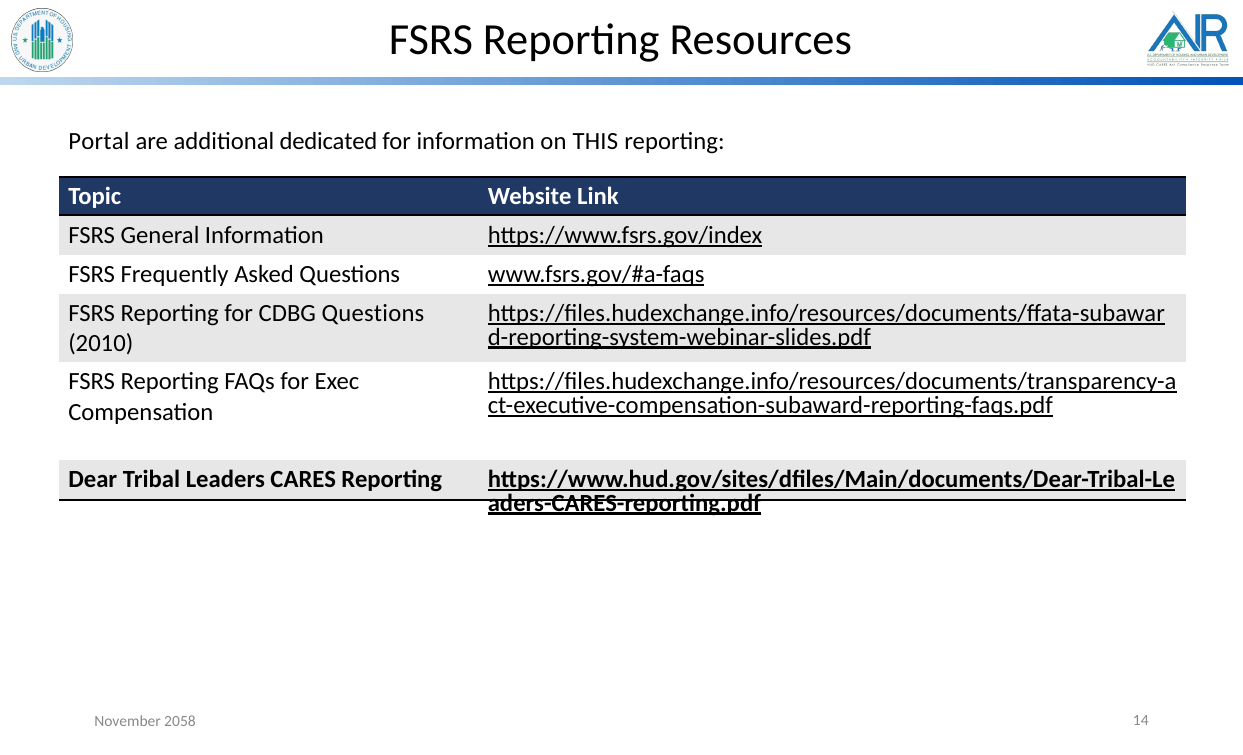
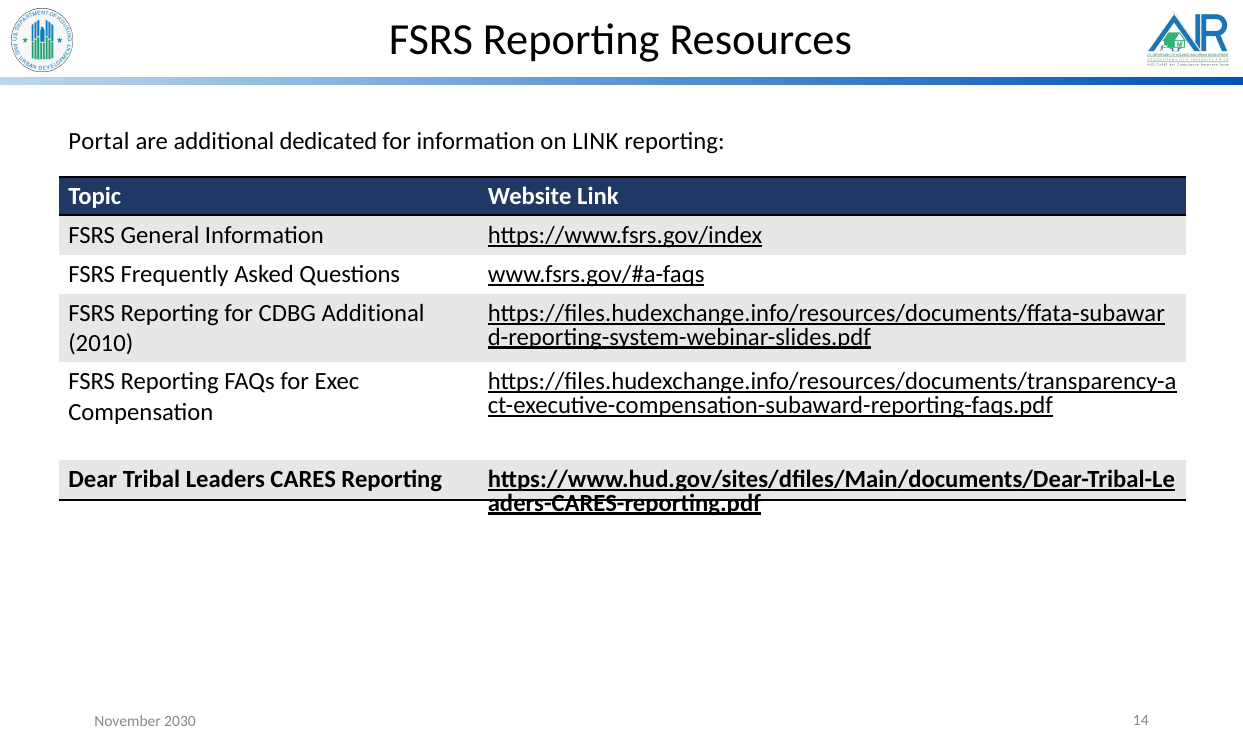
on THIS: THIS -> LINK (595, 141)
CDBG Questions: Questions -> Additional (373, 313)
2058: 2058 -> 2030 (180, 721)
